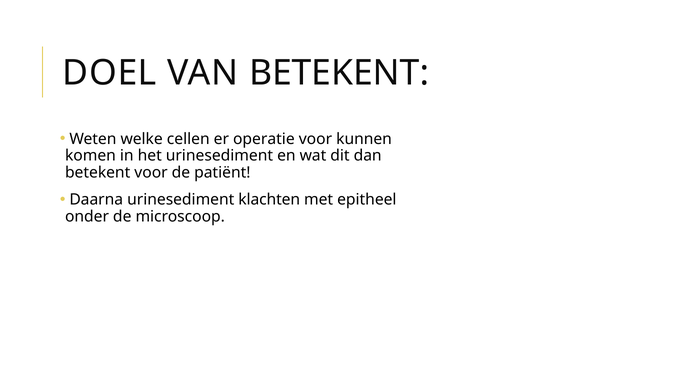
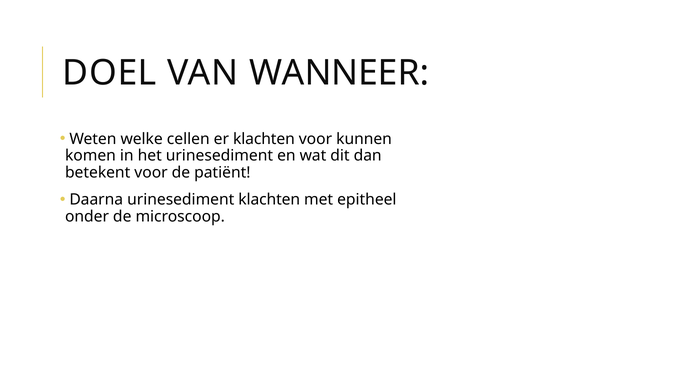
VAN BETEKENT: BETEKENT -> WANNEER (339, 73)
er operatie: operatie -> klachten (264, 139)
